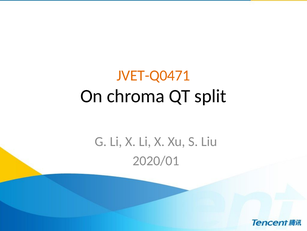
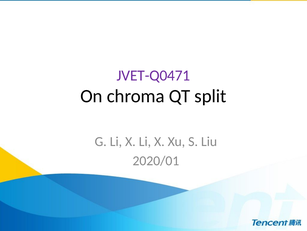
JVET-Q0471 colour: orange -> purple (153, 75)
